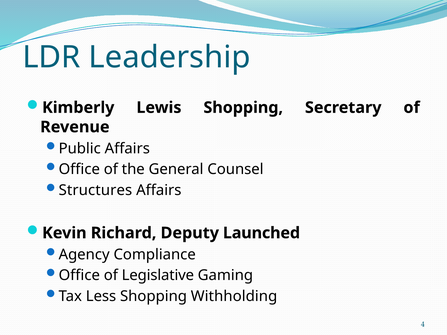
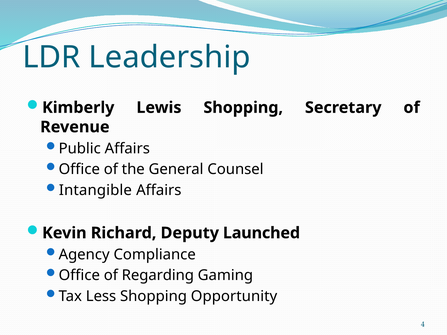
Structures: Structures -> Intangible (95, 190)
Legislative: Legislative -> Regarding (158, 275)
Withholding: Withholding -> Opportunity (234, 296)
